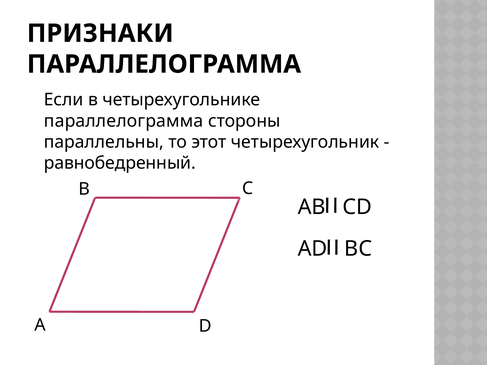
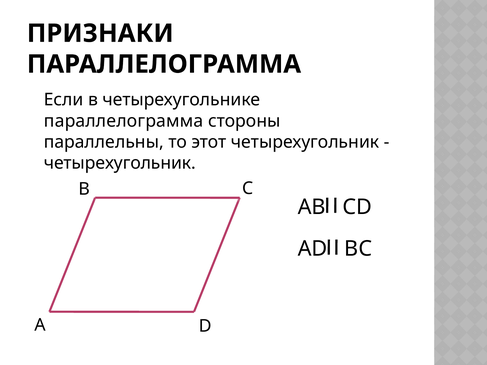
равнобедренный: равнобедренный -> четырехугольник (120, 163)
